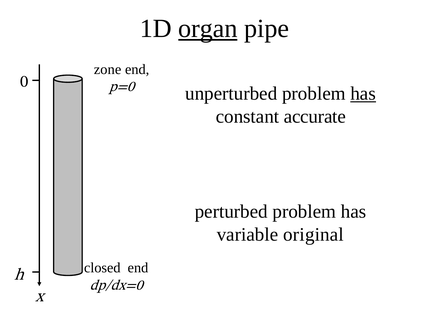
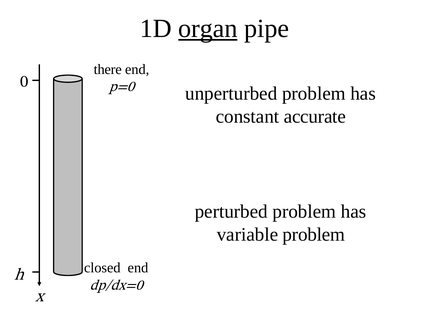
zone: zone -> there (108, 69)
has underline: present -> none (363, 94)
variable original: original -> problem (314, 234)
